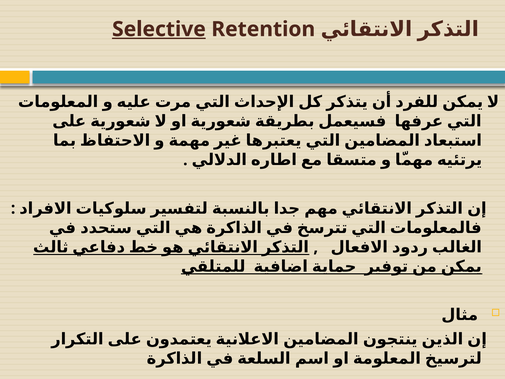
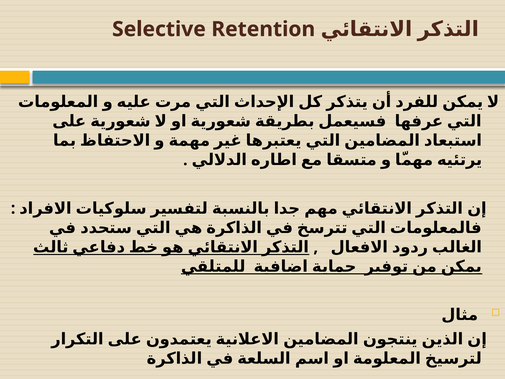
Selective underline: present -> none (159, 29)
